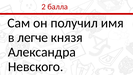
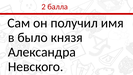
легче: легче -> было (33, 37)
